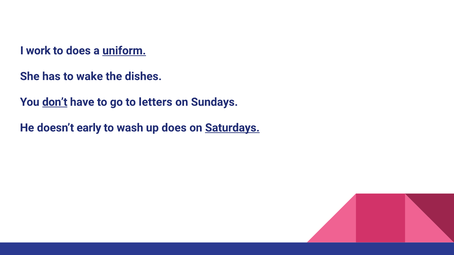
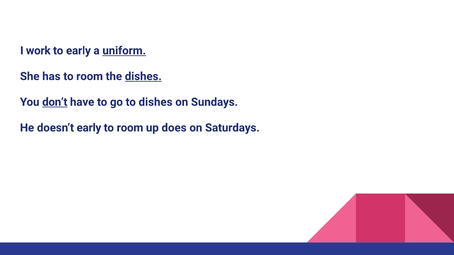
to does: does -> early (78, 51)
has to wake: wake -> room (90, 76)
dishes underline: none -> present (143, 76)
to letters: letters -> dishes (156, 102)
wash: wash -> room (130, 128)
Saturdays underline: present -> none (232, 128)
